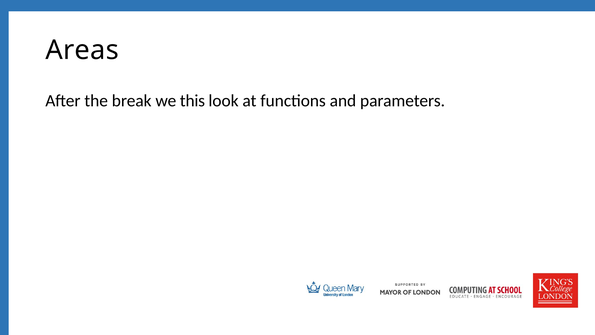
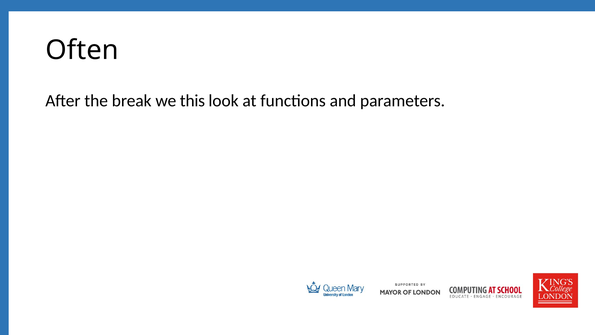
Areas: Areas -> Often (82, 50)
